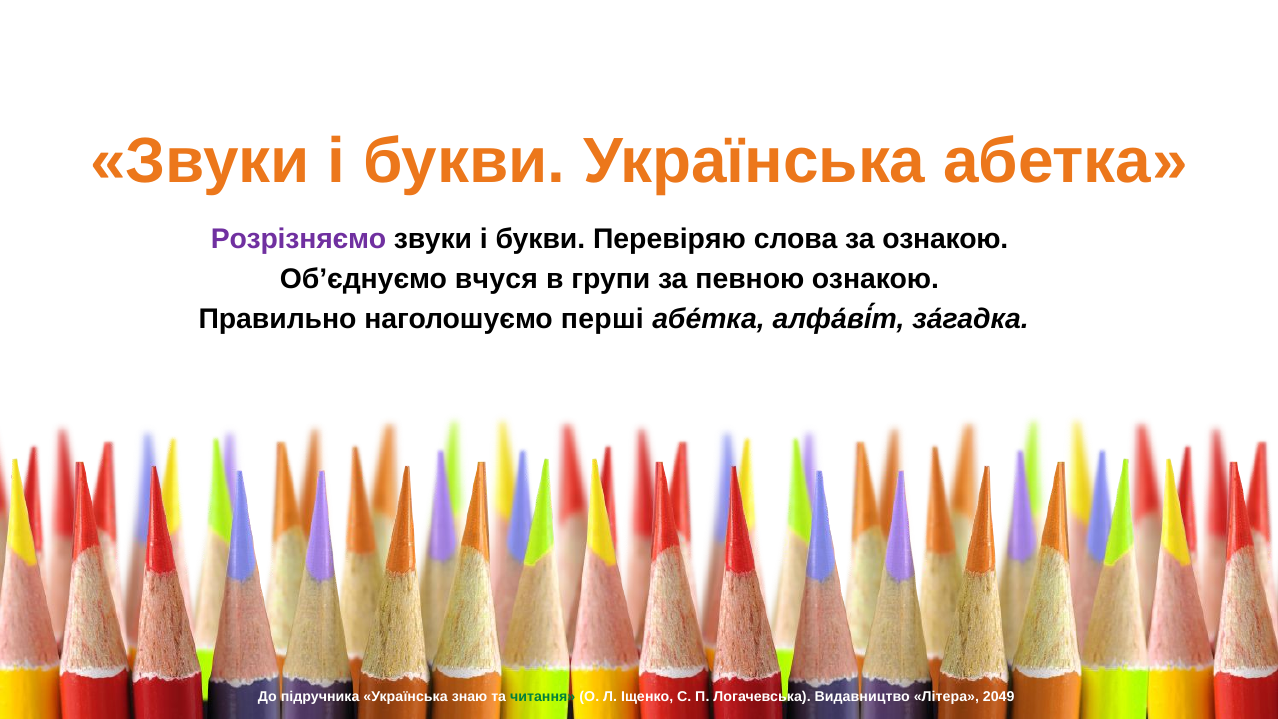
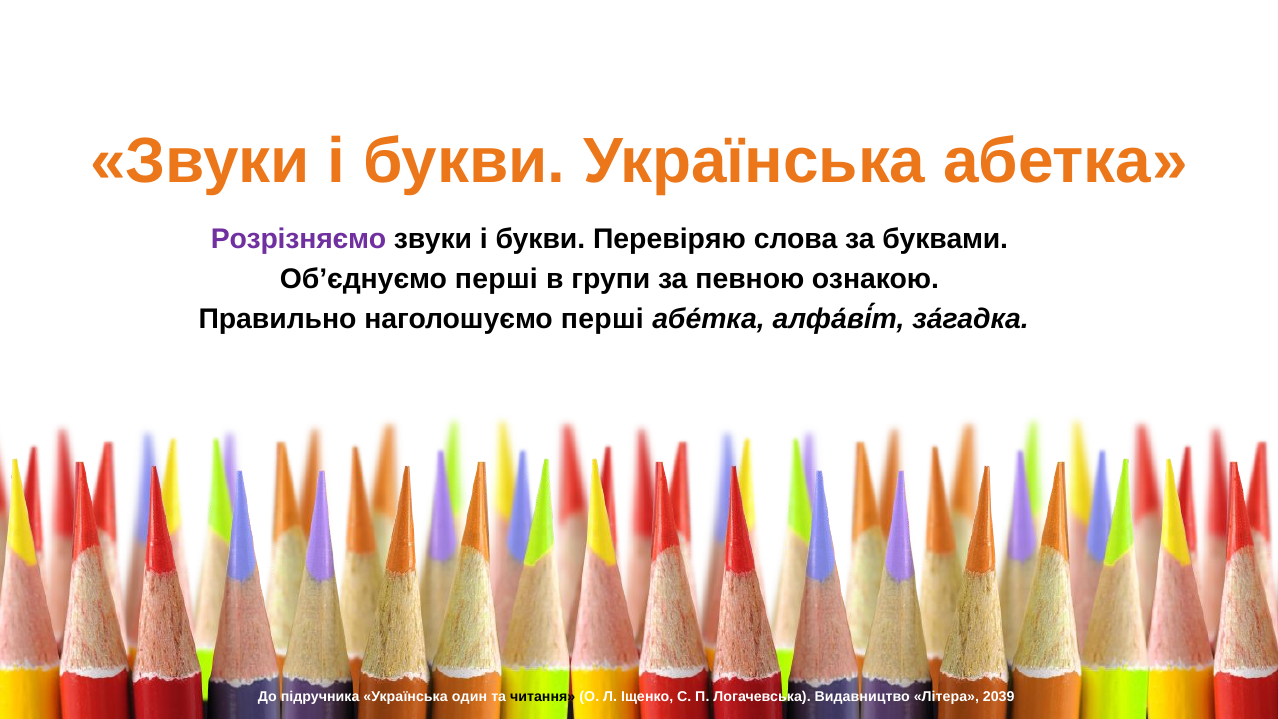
за ознакою: ознакою -> буквами (945, 239)
Об’єднуємо вчуся: вчуся -> перші (496, 279)
знаю: знаю -> один (470, 697)
читання colour: green -> black (543, 697)
2049: 2049 -> 2039 (999, 697)
